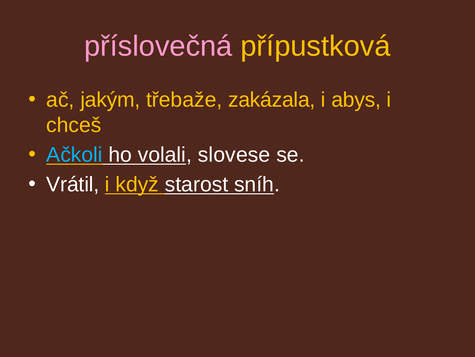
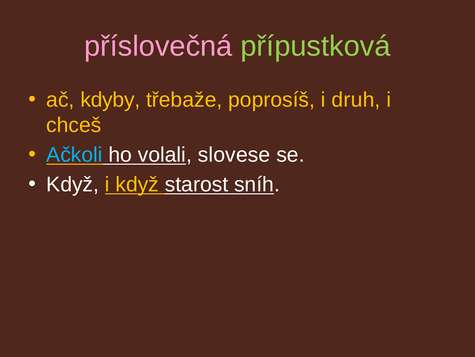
přípustková colour: yellow -> light green (315, 46)
jakým: jakým -> kdyby (110, 100)
zakázala: zakázala -> poprosíš (272, 100)
abys: abys -> druh (356, 100)
Vrátil: Vrátil -> Když (73, 184)
